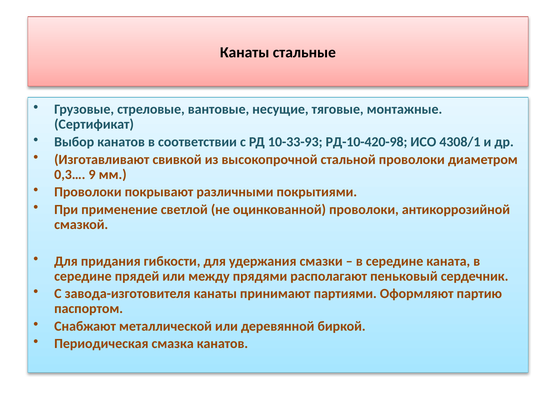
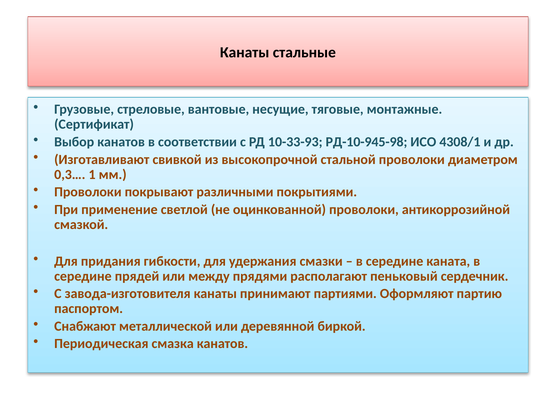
РД-10-420-98: РД-10-420-98 -> РД-10-945-98 (366, 142)
9: 9 -> 1 (92, 174)
